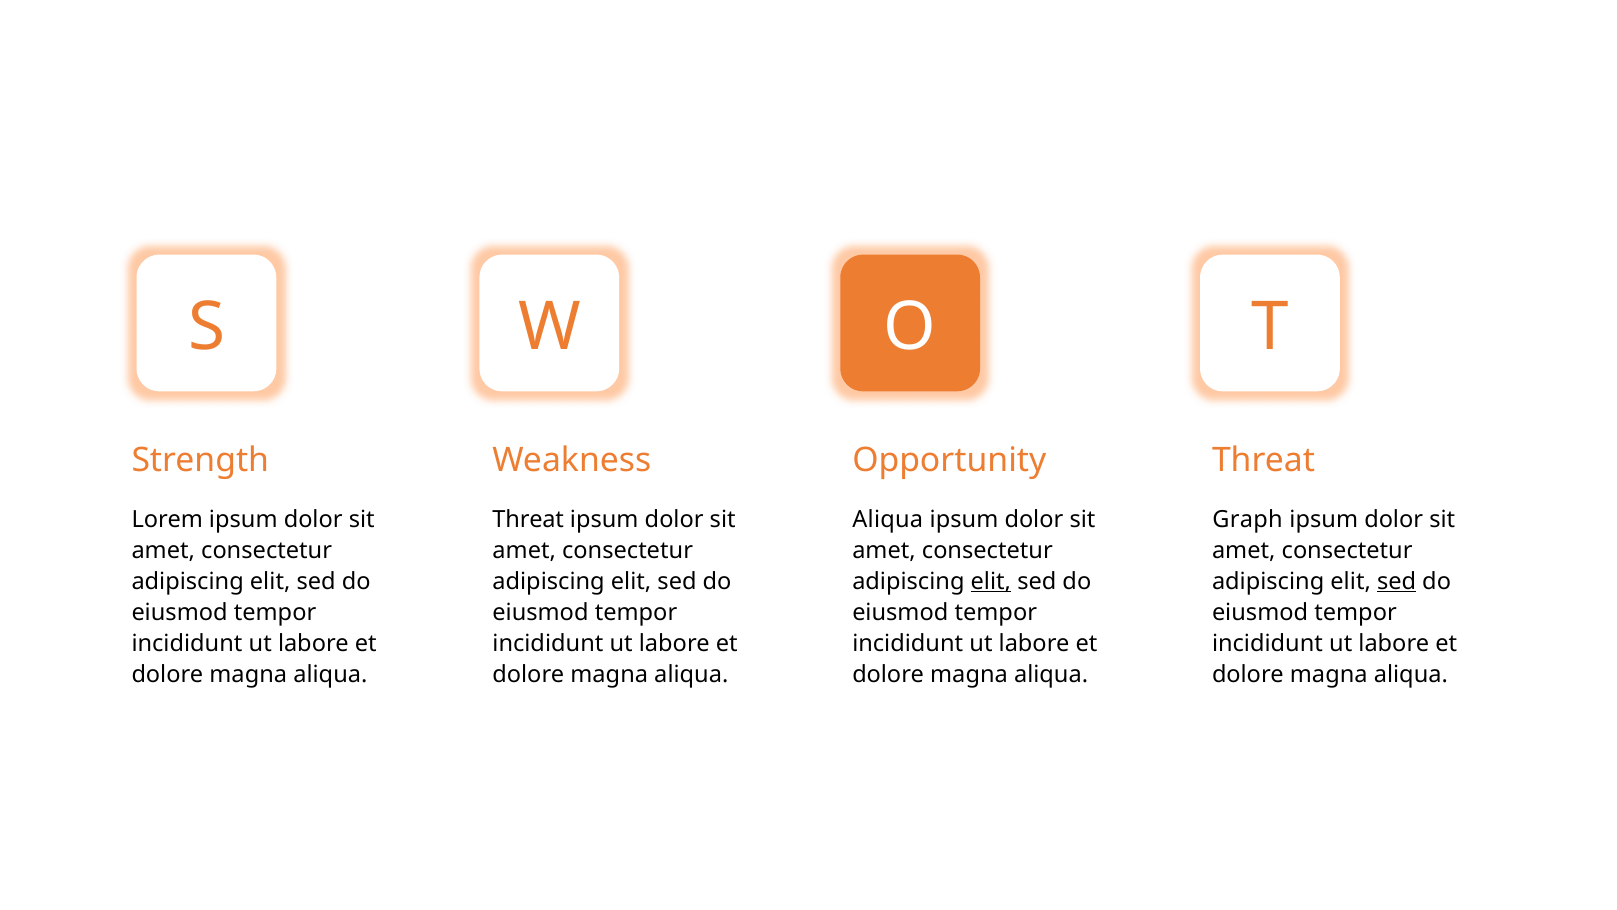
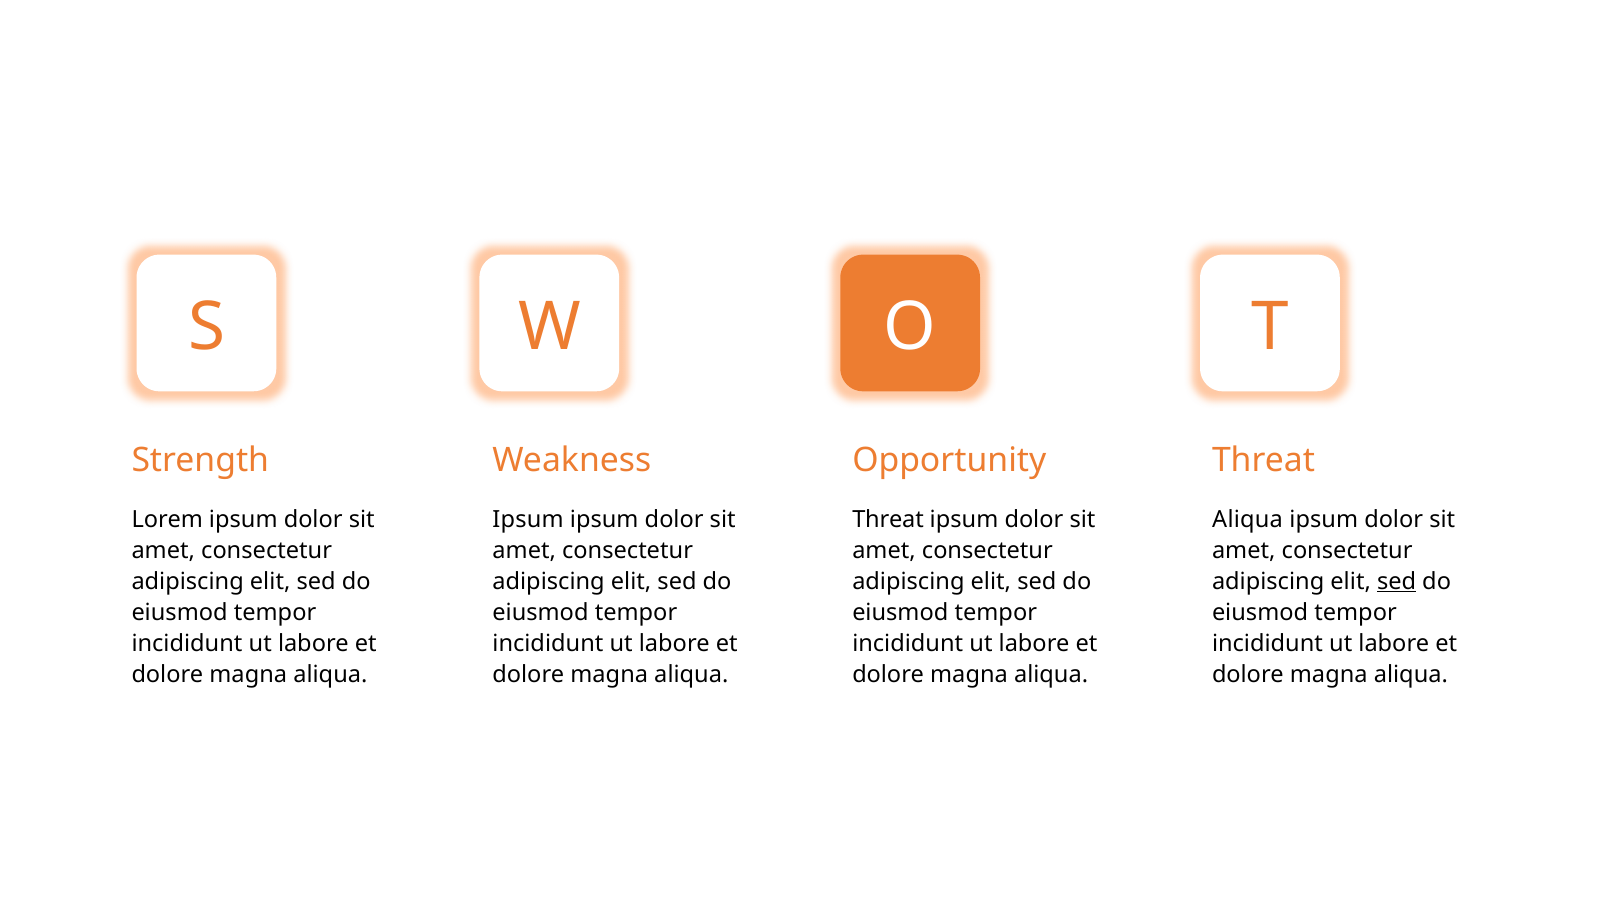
Threat: Threat -> Ipsum (528, 519)
Aliqua: Aliqua -> Threat (888, 519)
Graph: Graph -> Aliqua (1248, 519)
elit underline: present -> none (991, 581)
